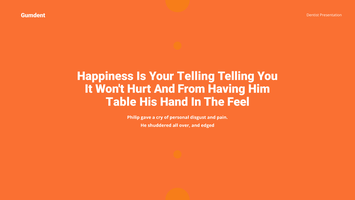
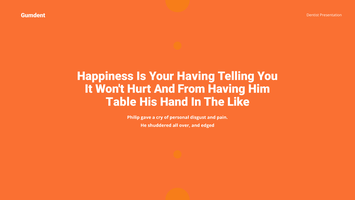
Your Telling: Telling -> Having (196, 76)
Feel: Feel -> Like (238, 102)
